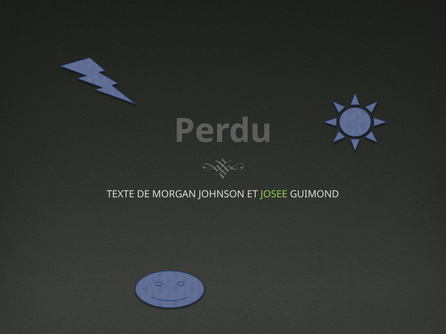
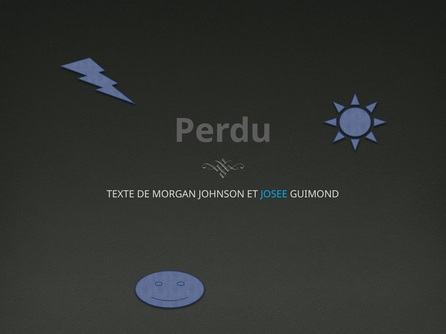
JOSEE colour: light green -> light blue (274, 195)
